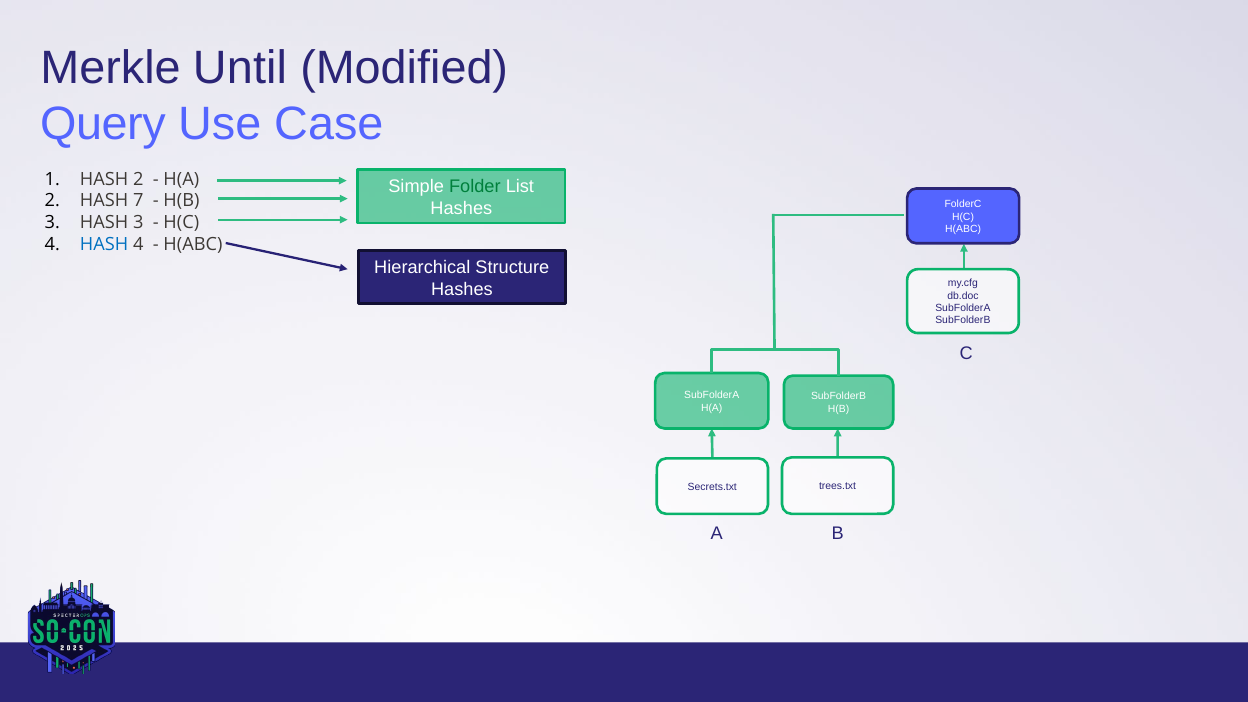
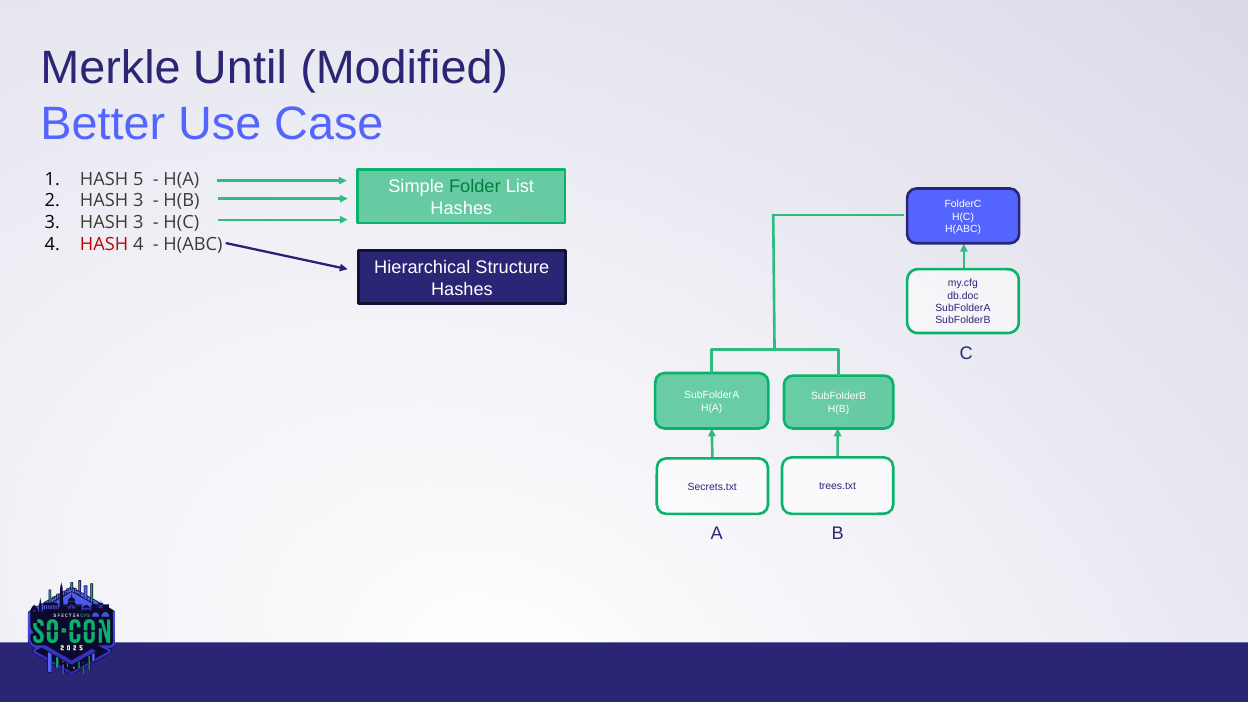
Query: Query -> Better (103, 124)
HASH 2: 2 -> 5 (138, 179)
2 HASH 7: 7 -> 3 (138, 201)
HASH colour: blue -> red (104, 245)
